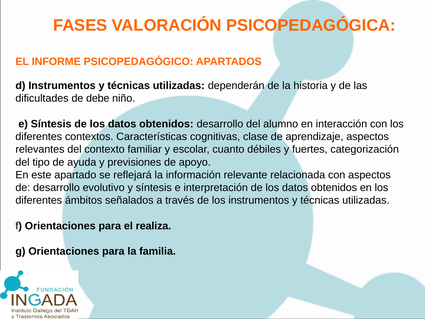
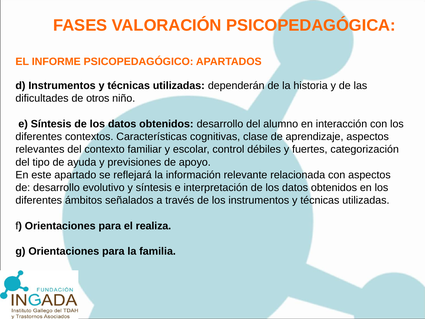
debe: debe -> otros (98, 98)
cuanto: cuanto -> control (228, 149)
